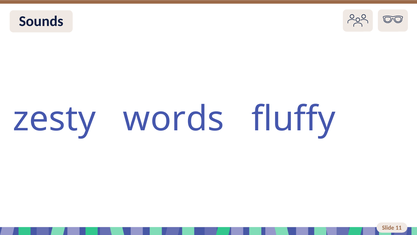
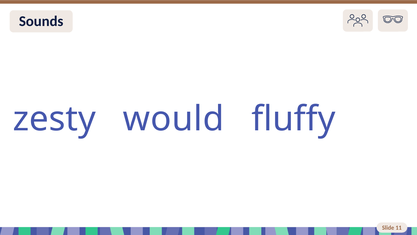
words: words -> would (174, 119)
